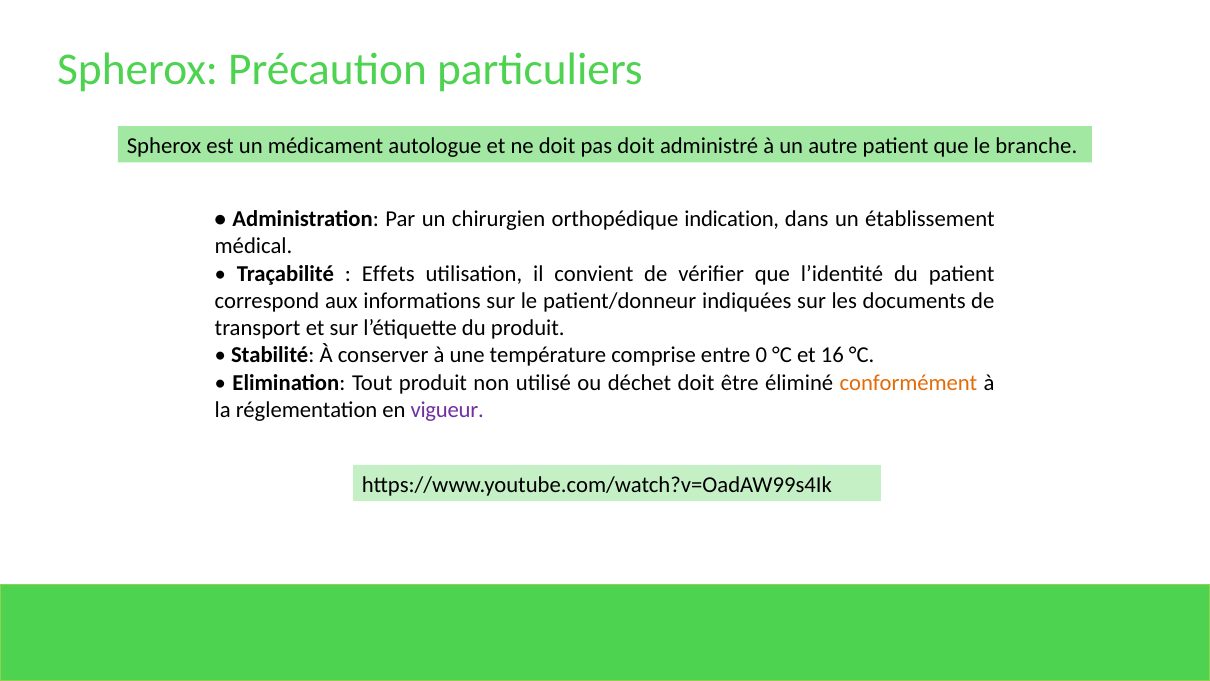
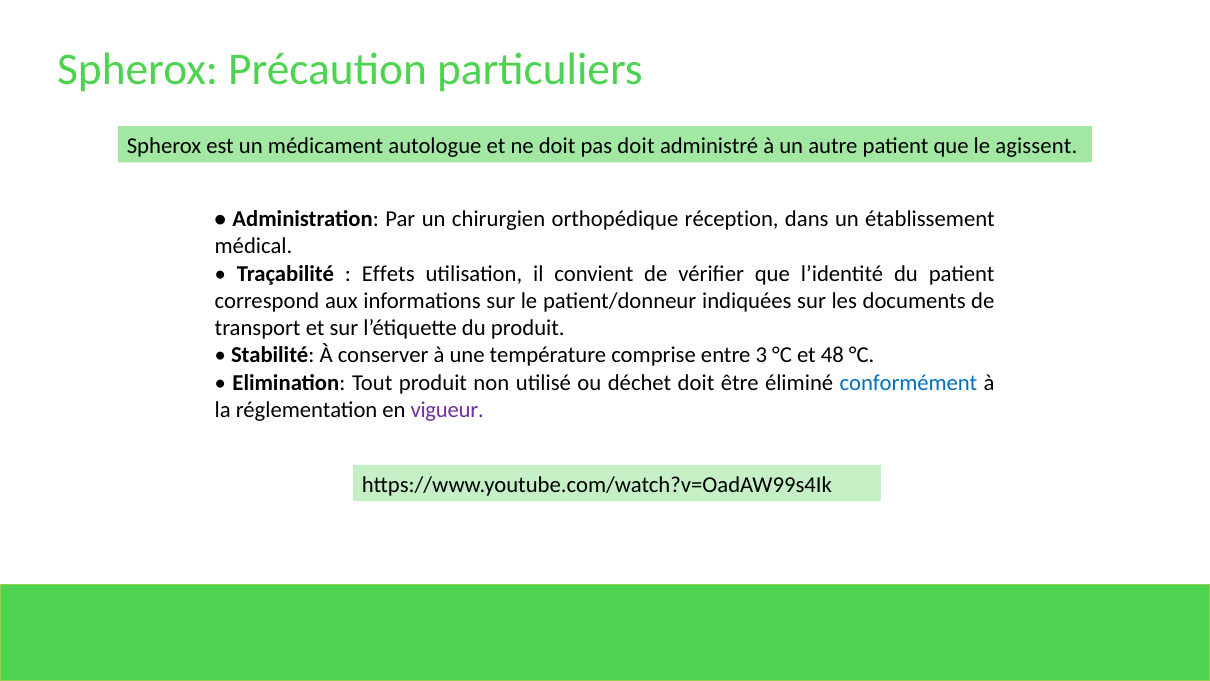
branche: branche -> agissent (1036, 146)
indication: indication -> réception (732, 219)
0: 0 -> 3 (761, 355)
16: 16 -> 48 (832, 355)
conformément colour: orange -> blue (908, 382)
